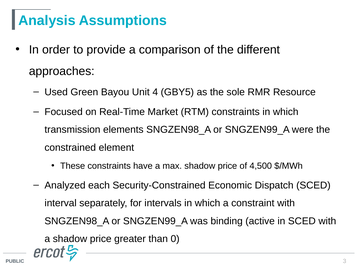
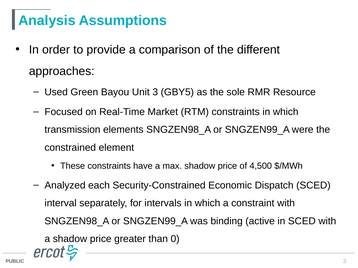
Unit 4: 4 -> 3 (155, 92)
